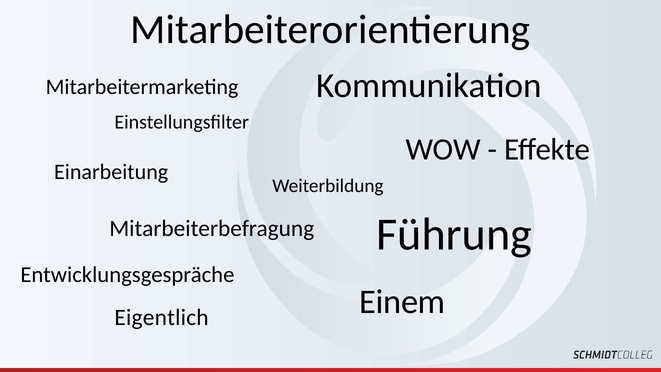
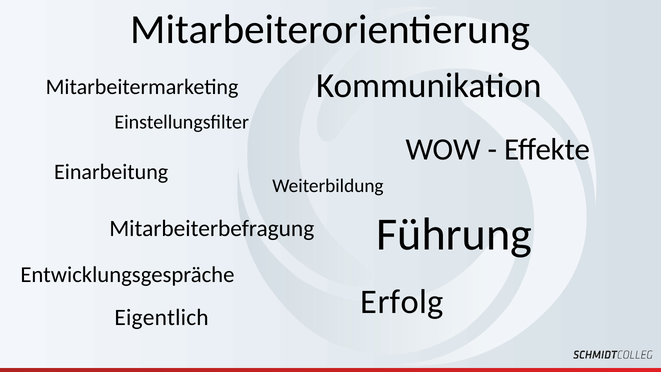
Einem: Einem -> Erfolg (402, 302)
